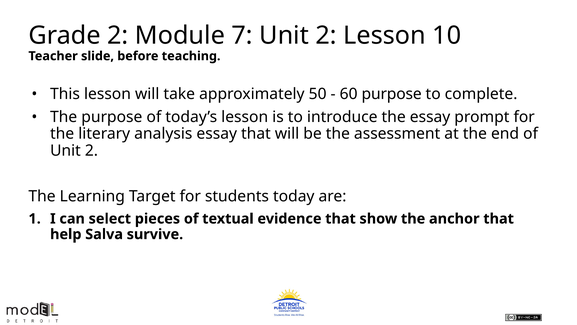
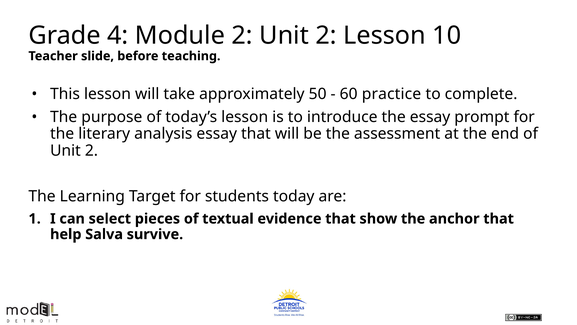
Grade 2: 2 -> 4 (118, 35)
Module 7: 7 -> 2 (242, 35)
60 purpose: purpose -> practice (391, 94)
